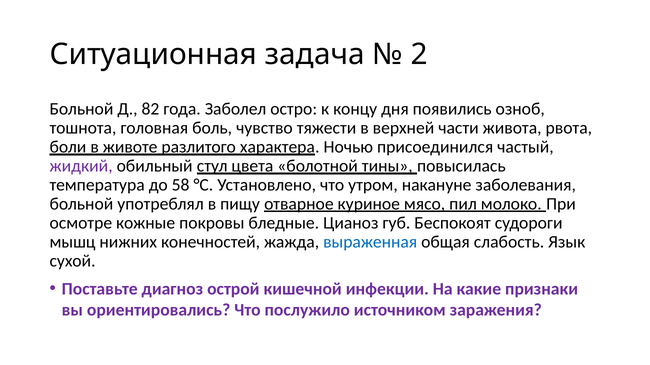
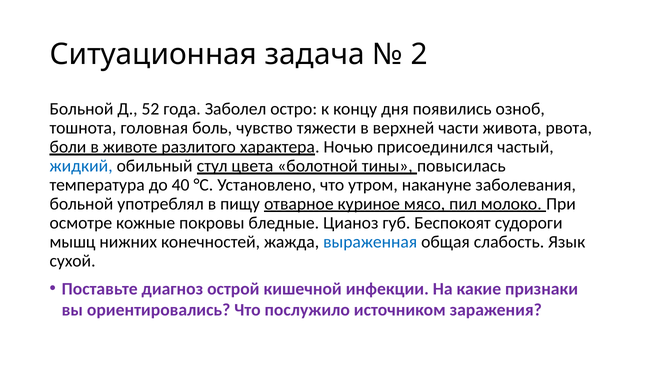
82: 82 -> 52 (150, 109)
жидкий colour: purple -> blue (81, 166)
58: 58 -> 40 (181, 185)
